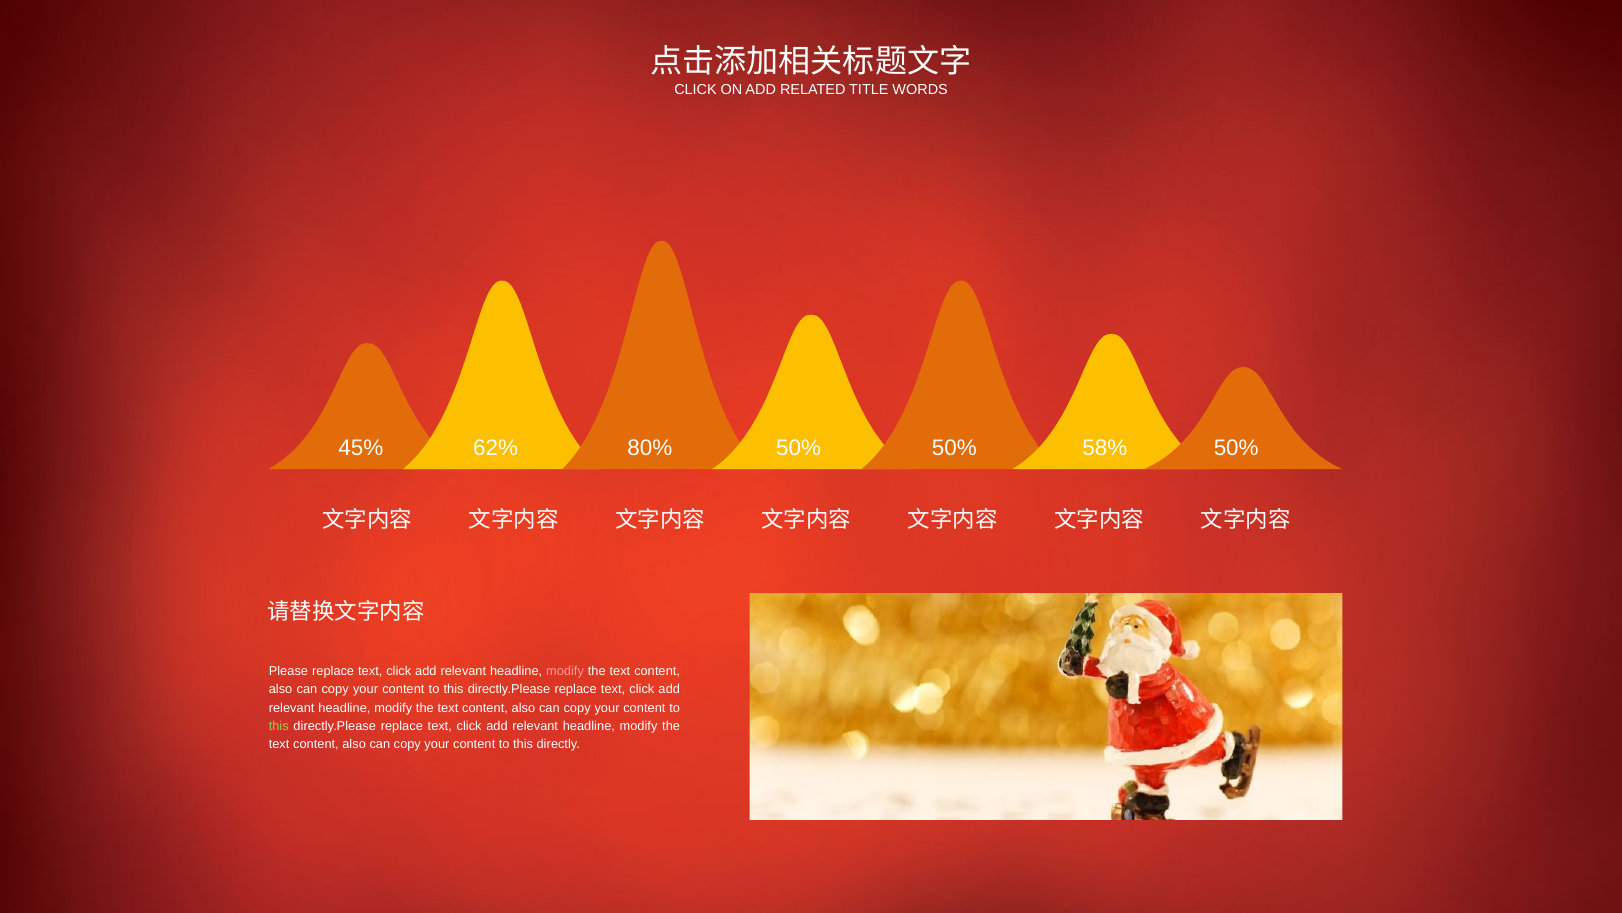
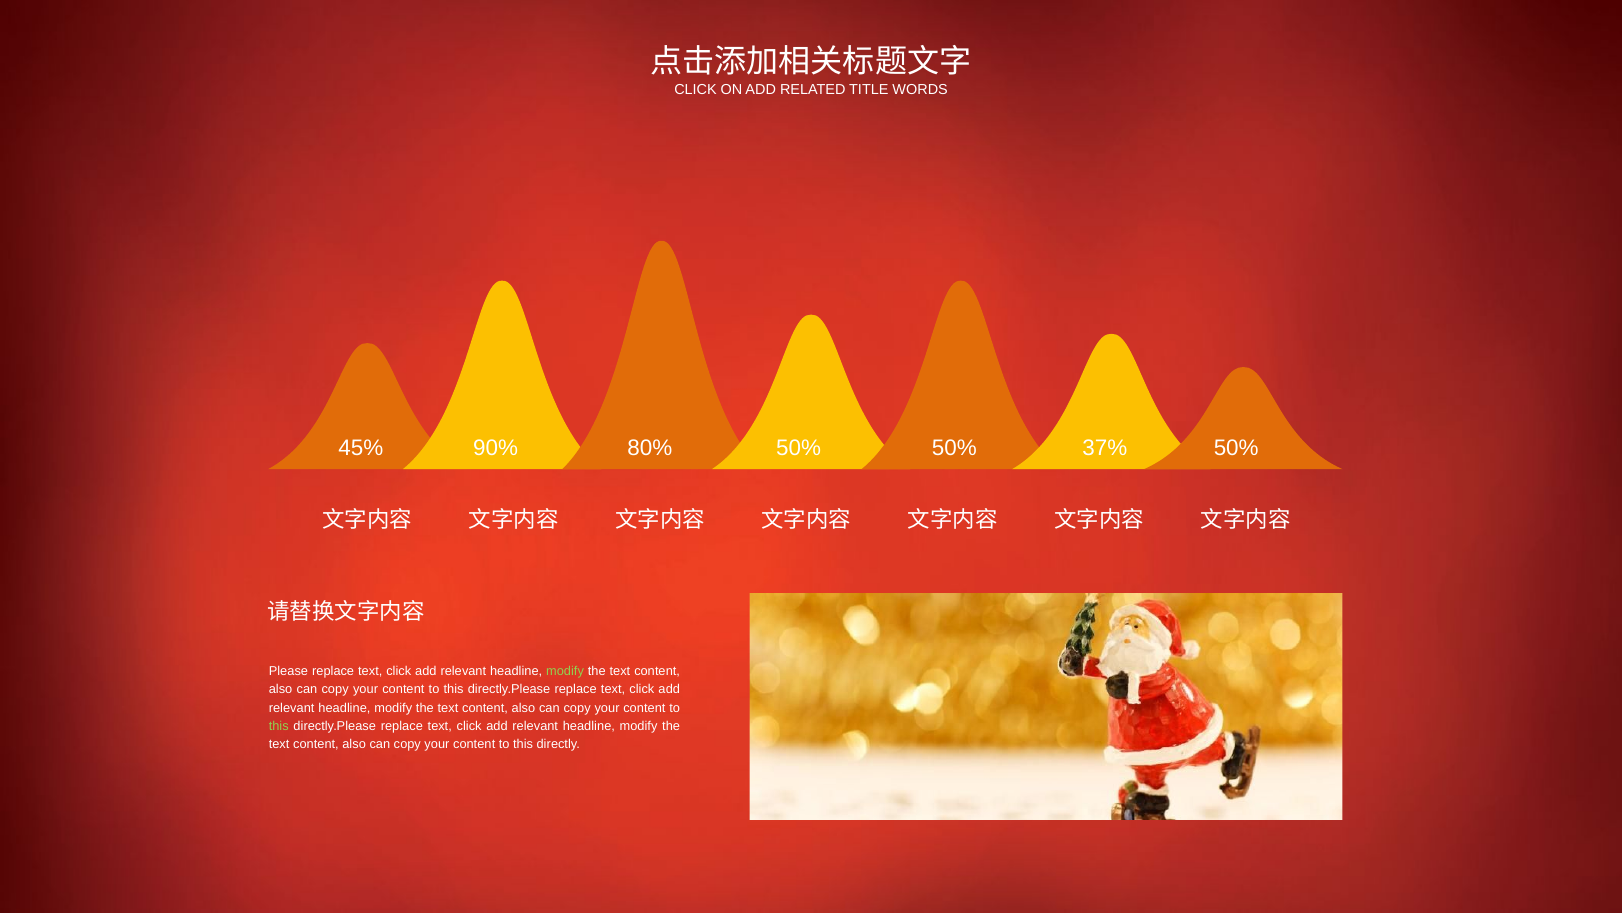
62%: 62% -> 90% (496, 448)
58%: 58% -> 37% (1105, 448)
modify colour: pink -> light green (565, 671)
